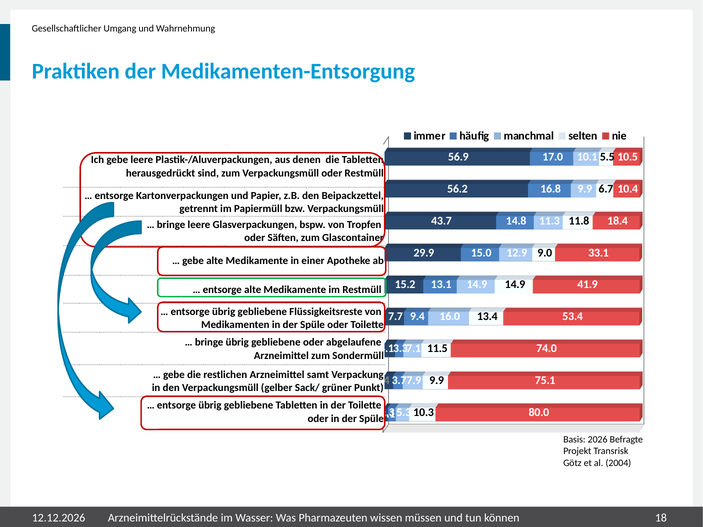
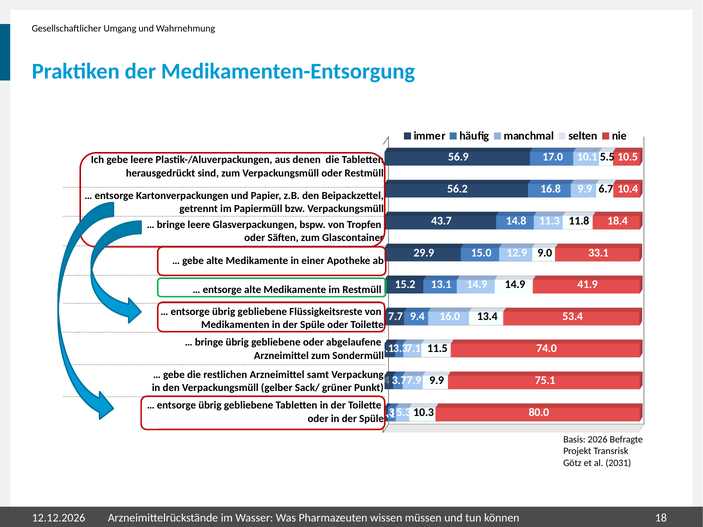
2004: 2004 -> 2031 (618, 463)
